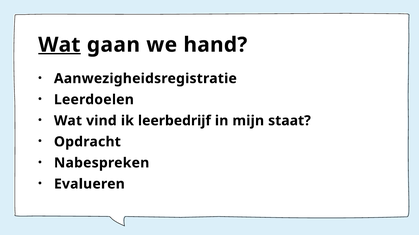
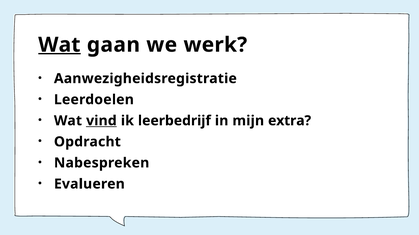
hand: hand -> werk (215, 45)
vind underline: none -> present (101, 121)
staat: staat -> extra (290, 121)
